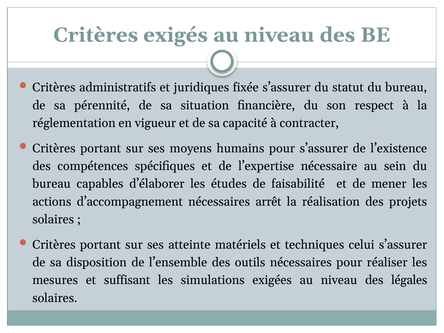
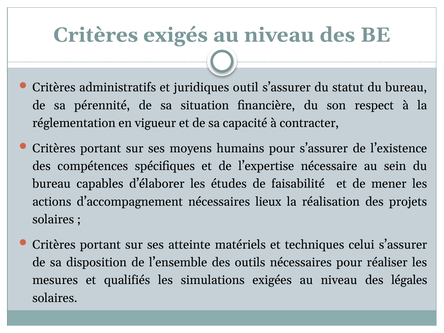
fixée: fixée -> outil (246, 88)
arrêt: arrêt -> lieux (268, 202)
suffisant: suffisant -> qualifiés (127, 280)
